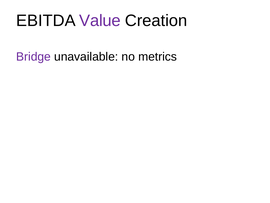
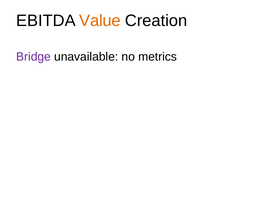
Value colour: purple -> orange (100, 20)
